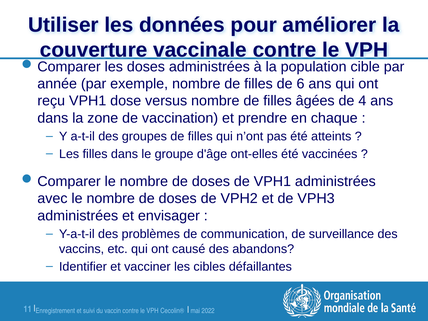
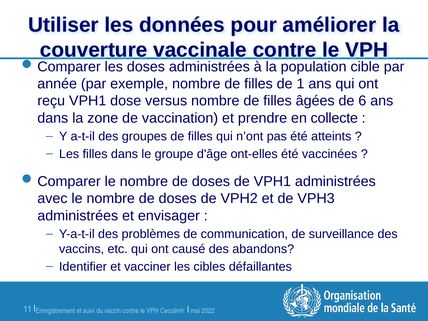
6: 6 -> 1 (301, 84)
4: 4 -> 6 (362, 101)
chaque: chaque -> collecte (334, 118)
